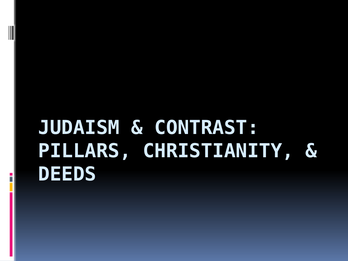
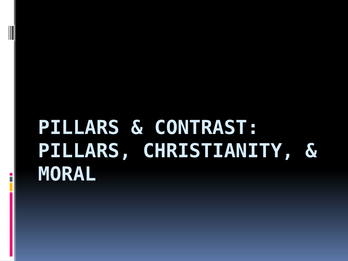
JUDAISM: JUDAISM -> PILLARS (79, 128)
DEEDS: DEEDS -> MORAL (67, 174)
